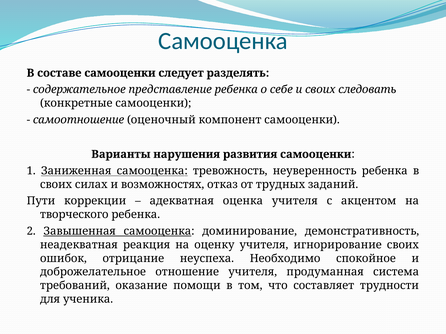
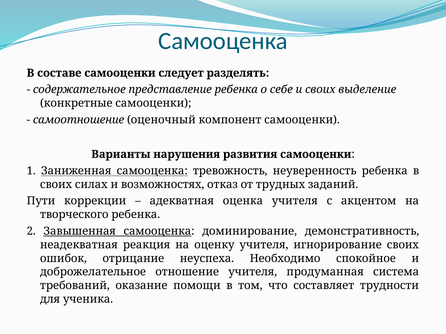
следовать: следовать -> выделение (367, 90)
